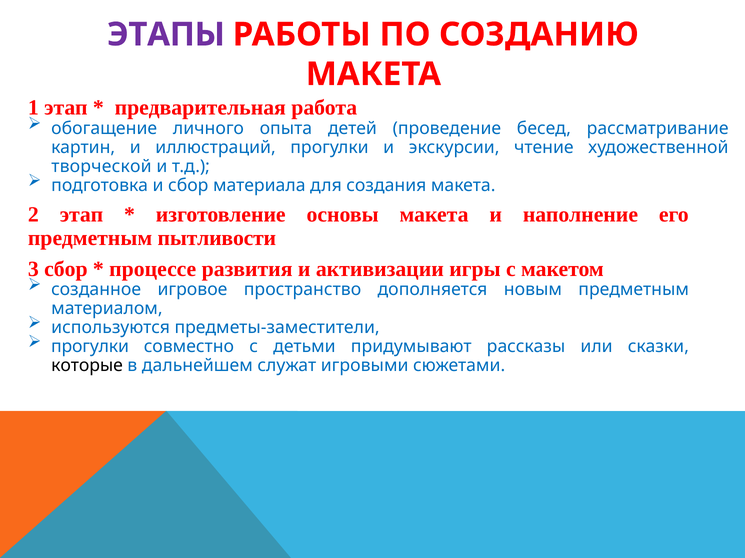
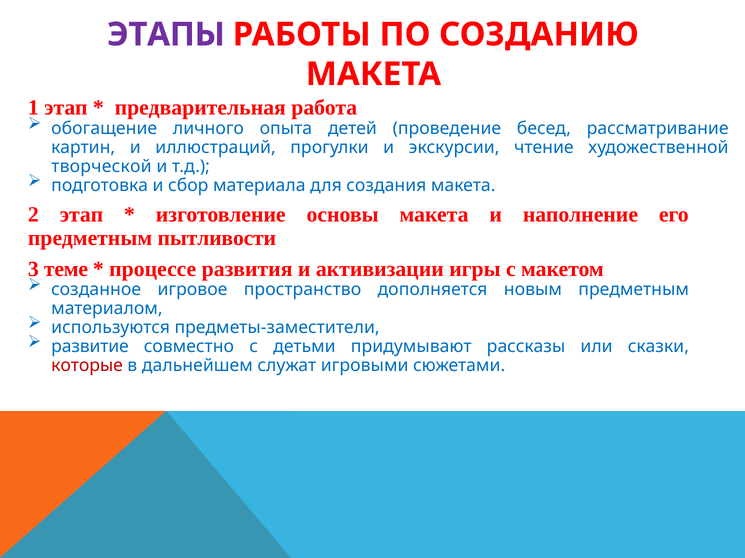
3 сбор: сбор -> теме (66, 269)
прогулки: прогулки -> развитие (90, 347)
которые colour: black -> red (87, 366)
